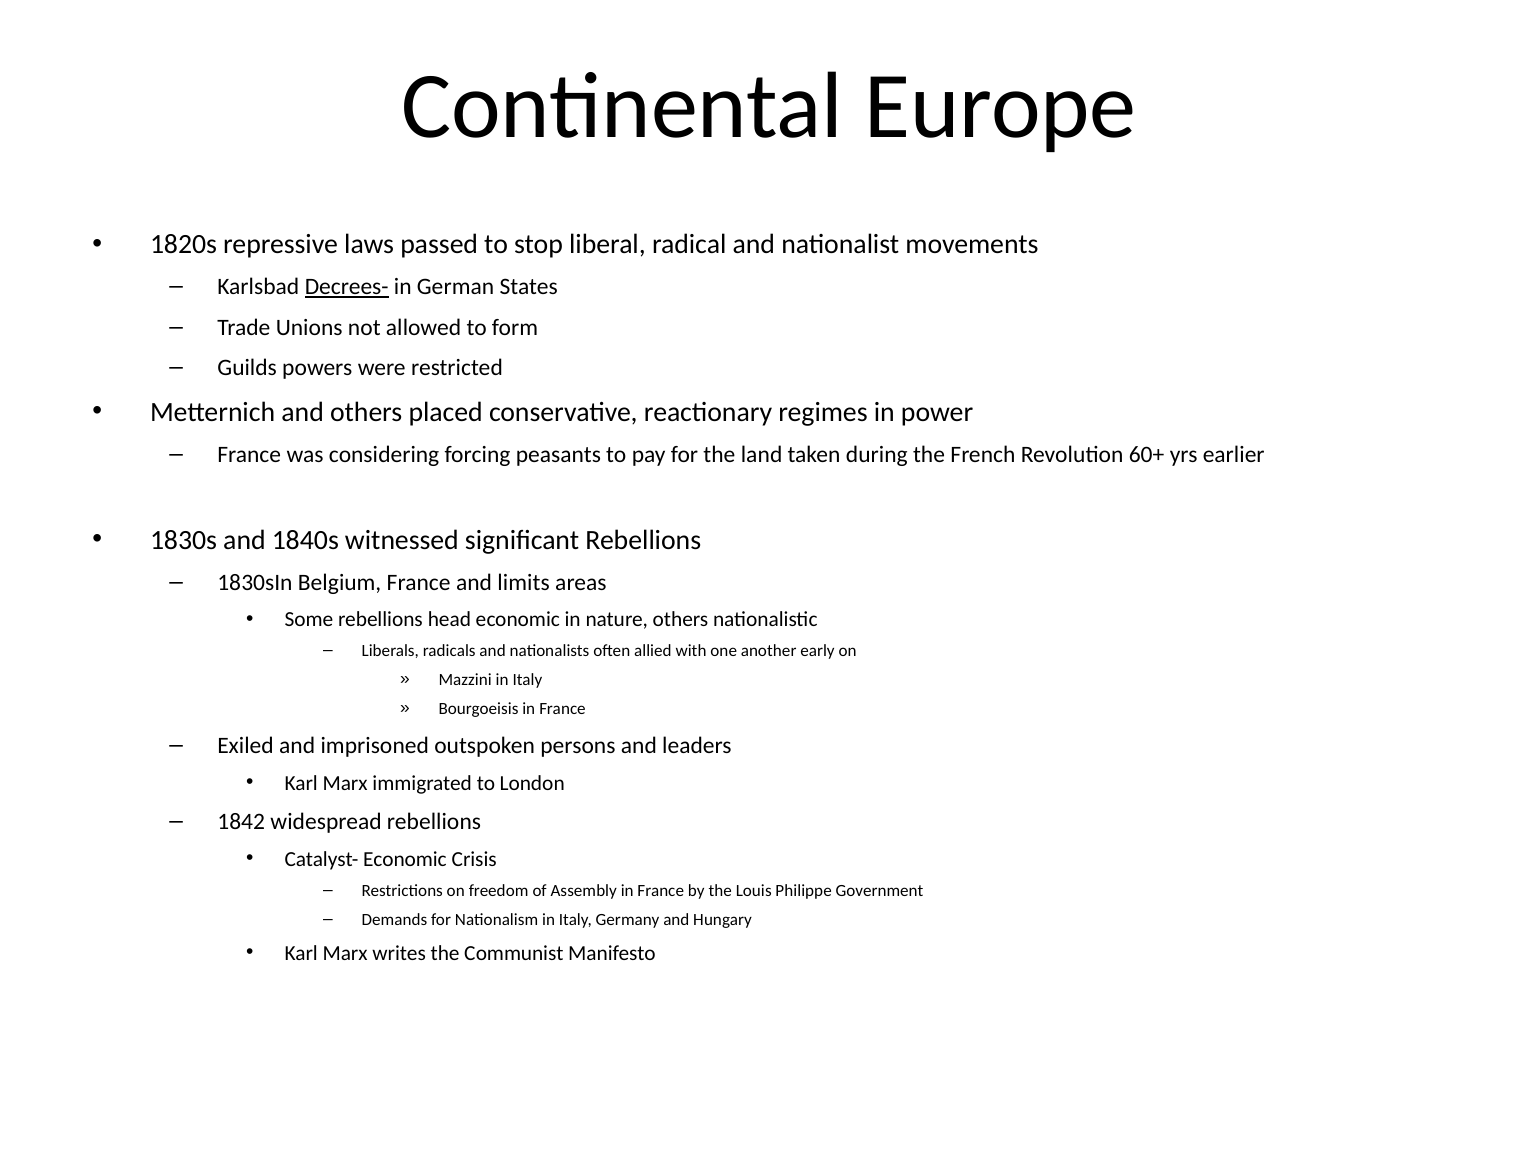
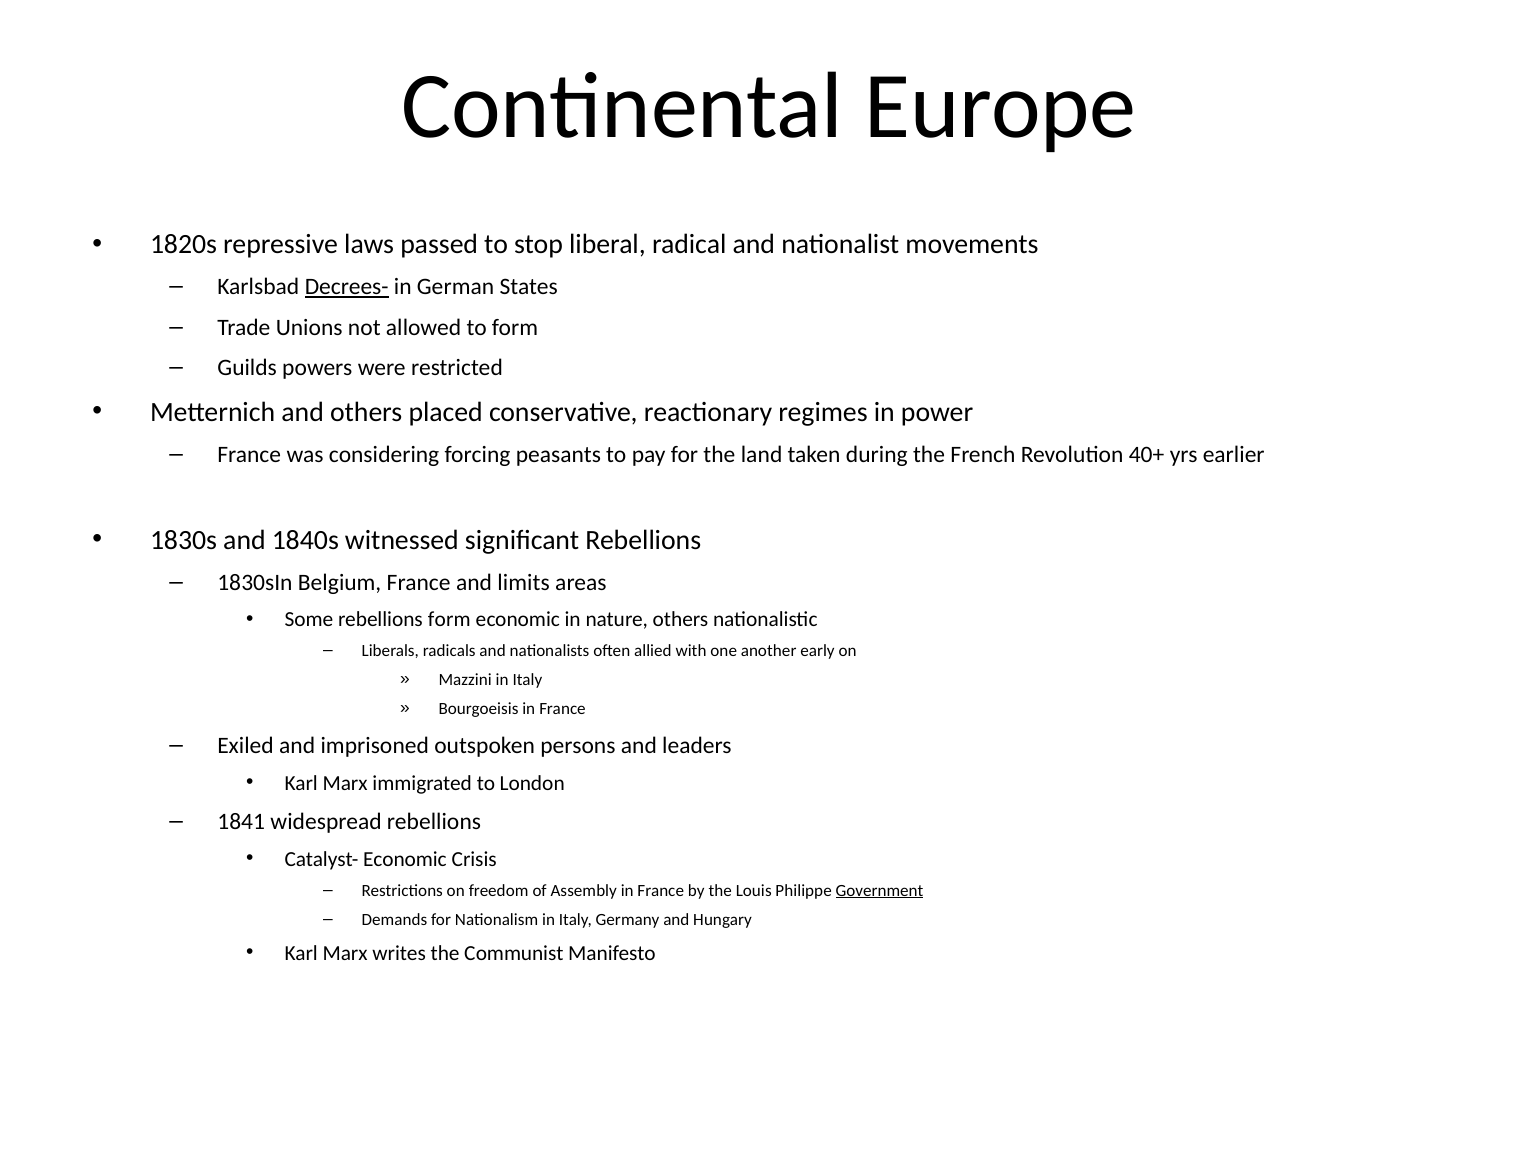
60+: 60+ -> 40+ (1147, 455)
rebellions head: head -> form (449, 619)
1842: 1842 -> 1841 (241, 822)
Government underline: none -> present (880, 890)
